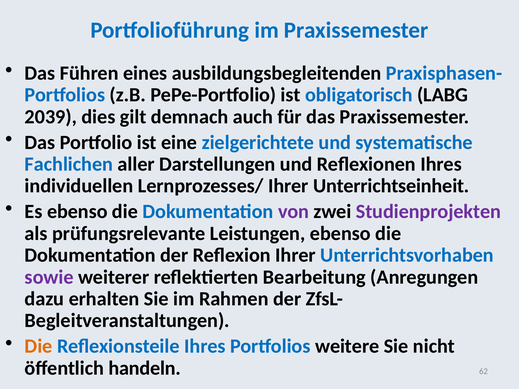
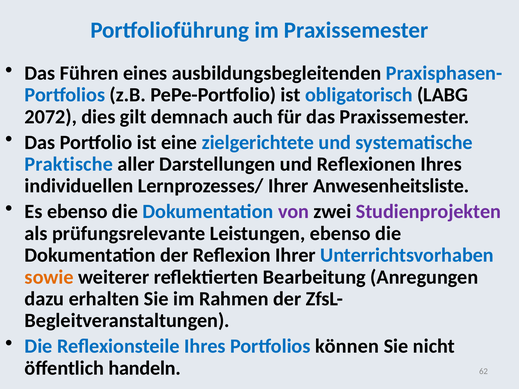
2039: 2039 -> 2072 (51, 117)
Fachlichen: Fachlichen -> Praktische (69, 164)
Unterrichtseinheit: Unterrichtseinheit -> Anwesenheitsliste (391, 186)
sowie colour: purple -> orange (49, 277)
Die colour: orange -> blue (39, 346)
weitere: weitere -> können (347, 346)
